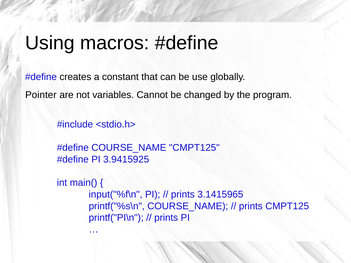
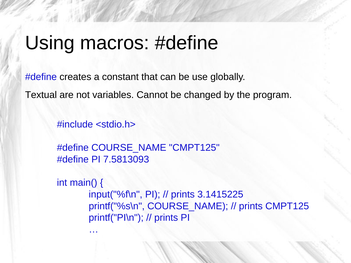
Pointer: Pointer -> Textual (41, 95)
3.9415925: 3.9415925 -> 7.5813093 (126, 160)
3.1415965: 3.1415965 -> 3.1415225 (220, 195)
